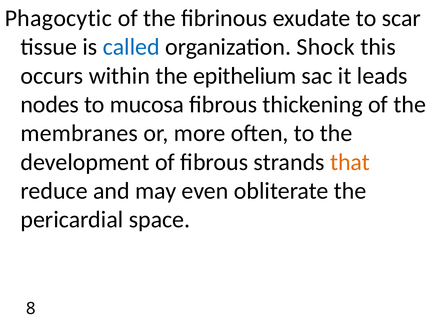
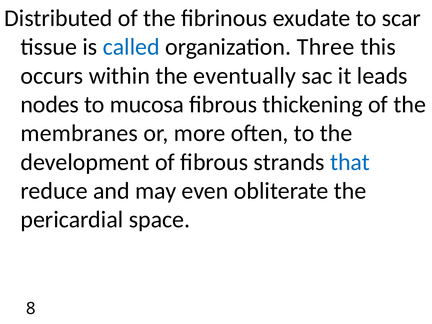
Phagocytic: Phagocytic -> Distributed (58, 18)
Shock: Shock -> Three (326, 47)
epithelium: epithelium -> eventually (245, 76)
that colour: orange -> blue (350, 162)
